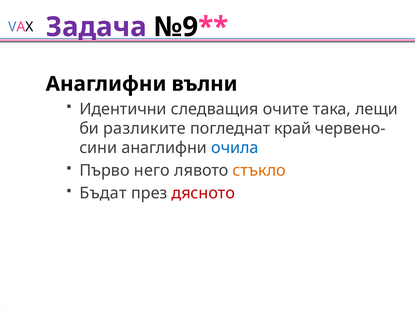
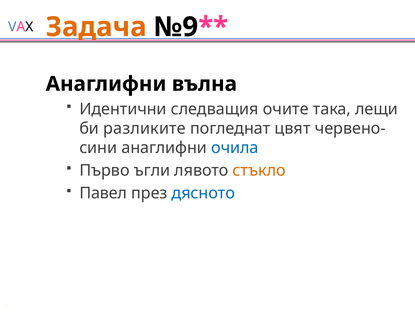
Задача colour: purple -> orange (96, 27)
вълни: вълни -> вълна (204, 84)
край: край -> цвят (292, 128)
него: него -> ъгли (152, 170)
Бъдат: Бъдат -> Павел (103, 193)
дясното colour: red -> blue (203, 193)
